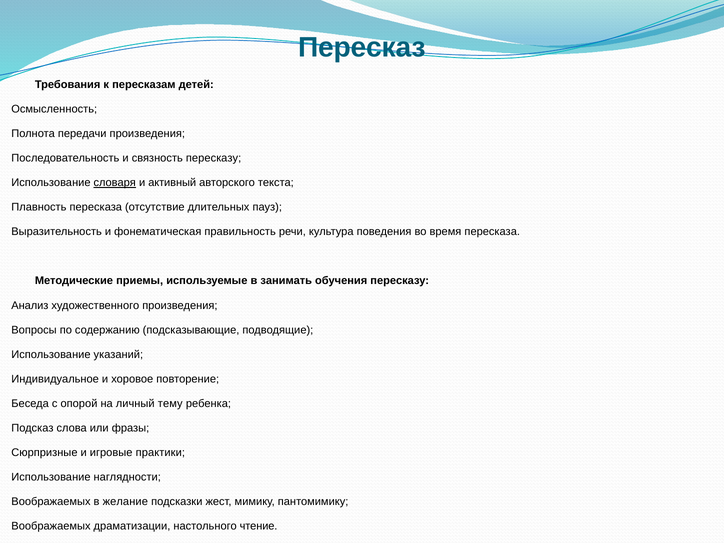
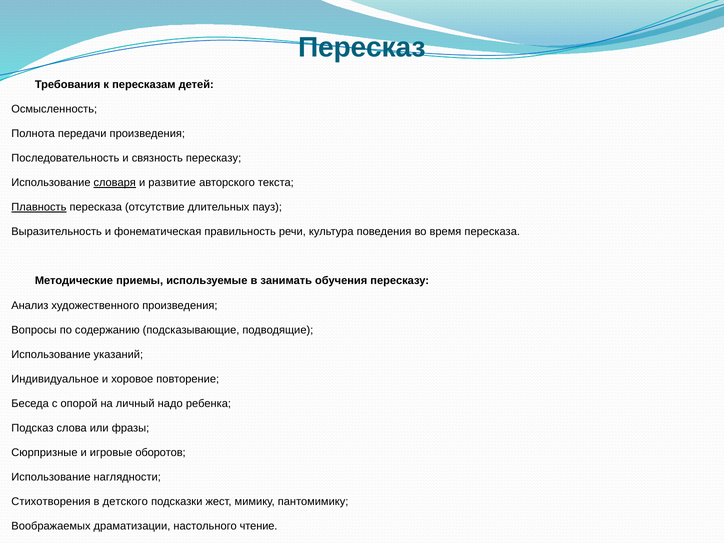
активный: активный -> развитие (172, 183)
Плавность underline: none -> present (39, 207)
тему: тему -> надо (170, 404)
практики: практики -> оборотов (160, 453)
Воображаемых: Воображаемых -> Стихотворения (51, 502)
желание: желание -> детского (125, 502)
